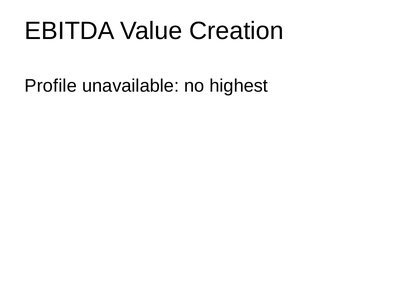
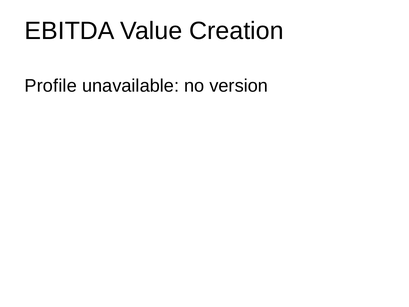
highest: highest -> version (239, 86)
